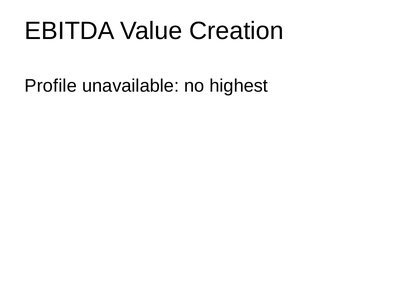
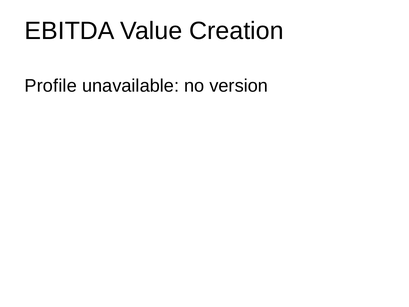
highest: highest -> version (239, 86)
